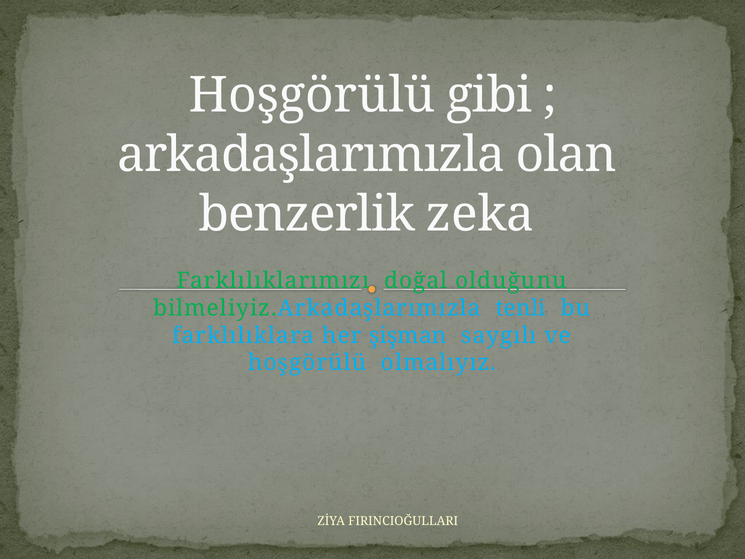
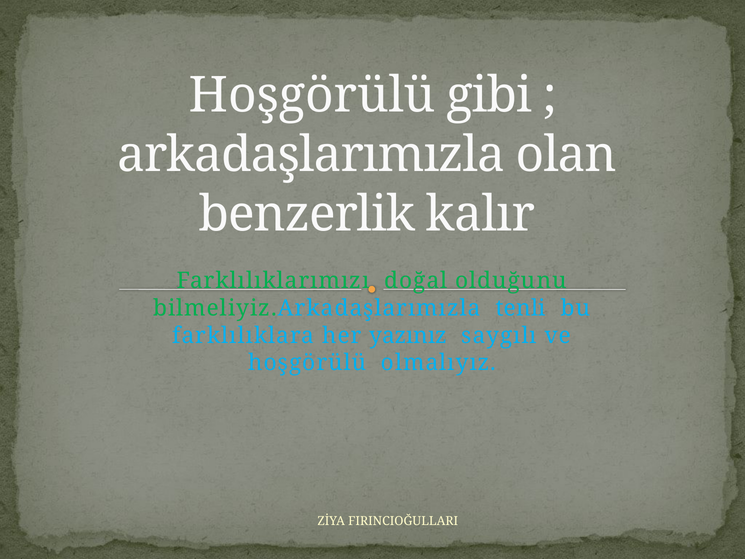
zeka: zeka -> kalır (480, 214)
şişman: şişman -> yazınız (408, 335)
